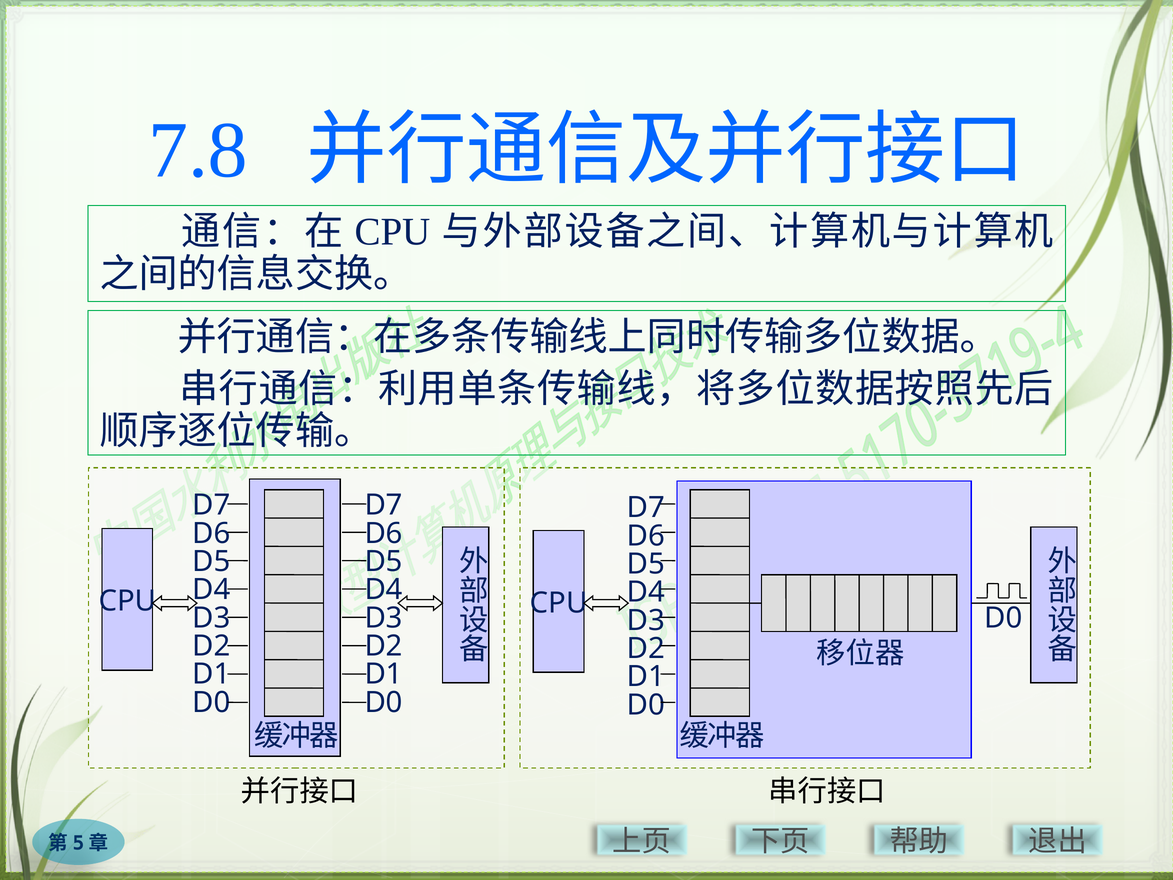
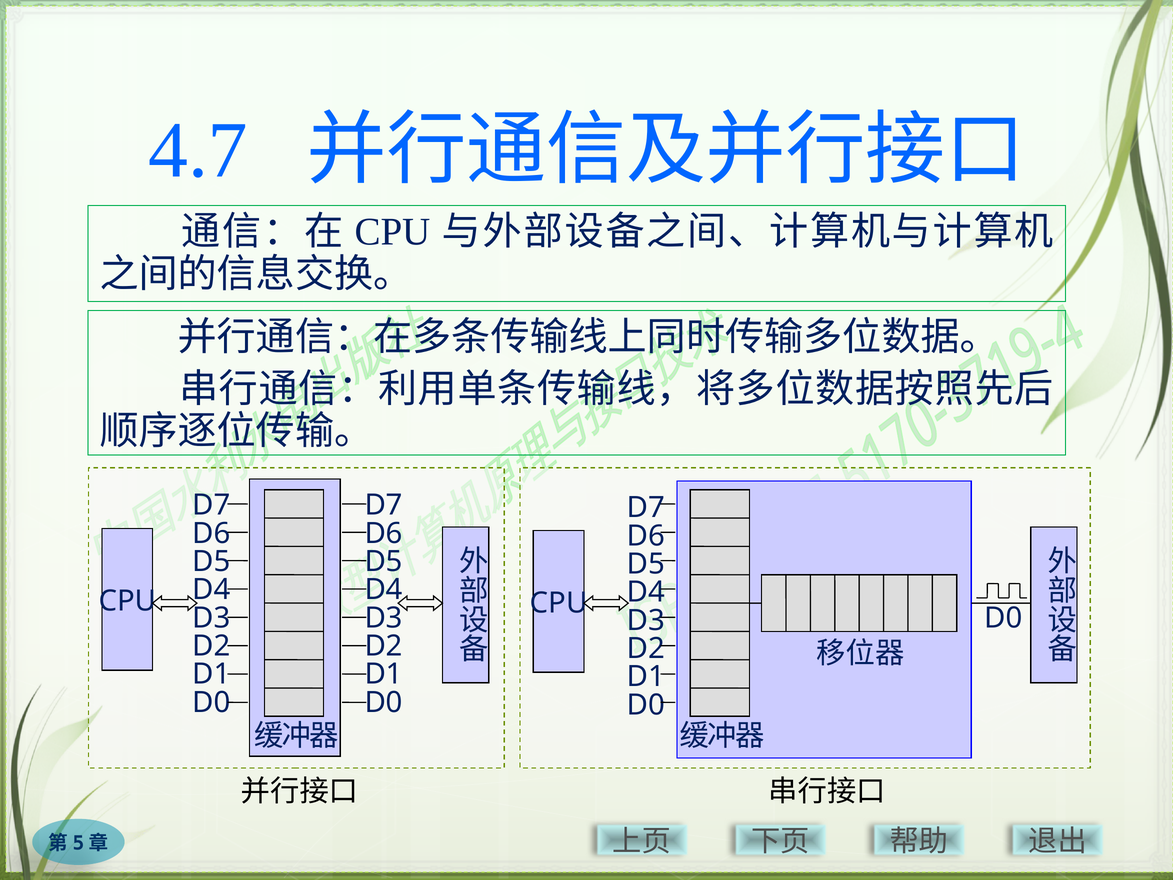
7.8: 7.8 -> 4.7 (198, 150)
